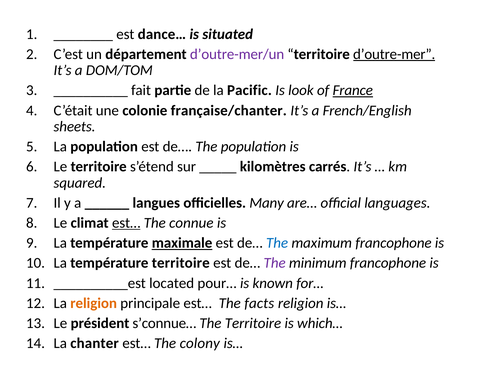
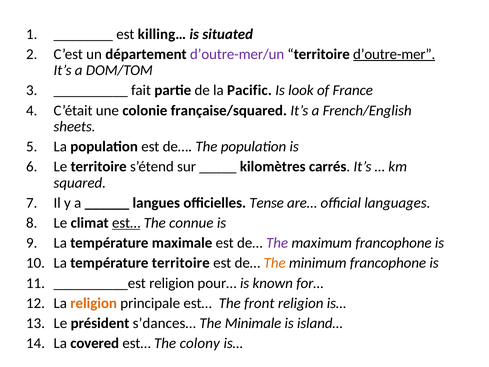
dance…: dance… -> killing… (162, 34)
France underline: present -> none (353, 90)
française/chanter: française/chanter -> française/squared (229, 110)
Many: Many -> Tense (267, 203)
maximale underline: present -> none (182, 243)
The colour: blue -> purple (277, 243)
The colour: purple -> orange (275, 263)
__________est located: located -> religion (172, 283)
facts: facts -> front (259, 303)
s’connue…: s’connue… -> s’dances… (164, 323)
The Territoire: Territoire -> Minimale (253, 323)
which…: which… -> island… (320, 323)
chanter: chanter -> covered (95, 343)
